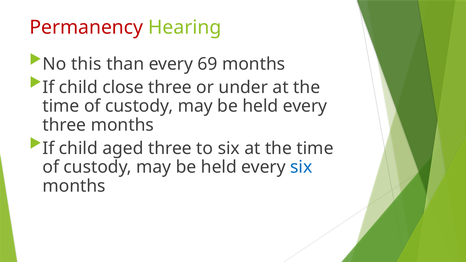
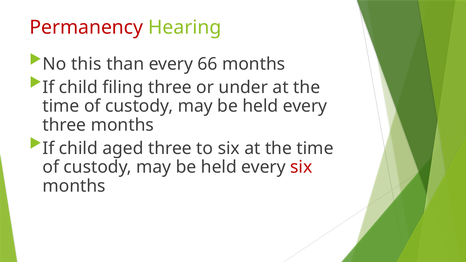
69: 69 -> 66 (208, 64)
close: close -> filing (123, 87)
six colour: blue -> red (301, 167)
